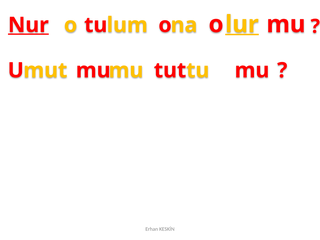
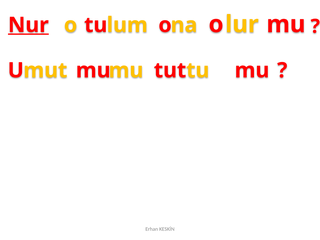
lur underline: present -> none (242, 24)
